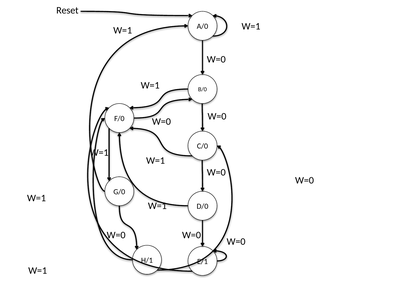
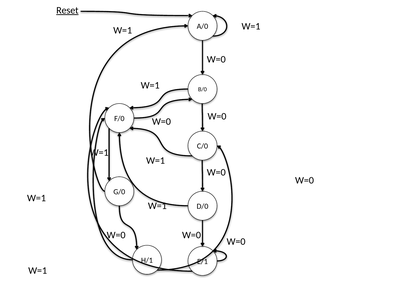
Reset underline: none -> present (67, 10)
